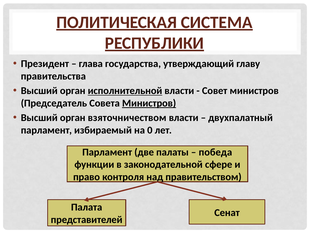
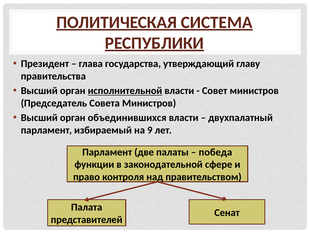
Министров underline: present -> none (149, 103)
взяточничеством: взяточничеством -> объединившихся (127, 117)
0: 0 -> 9 (150, 130)
